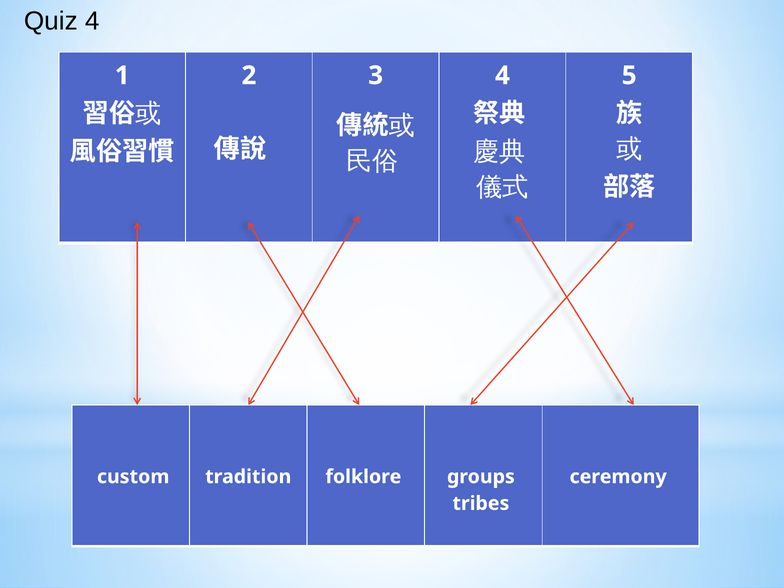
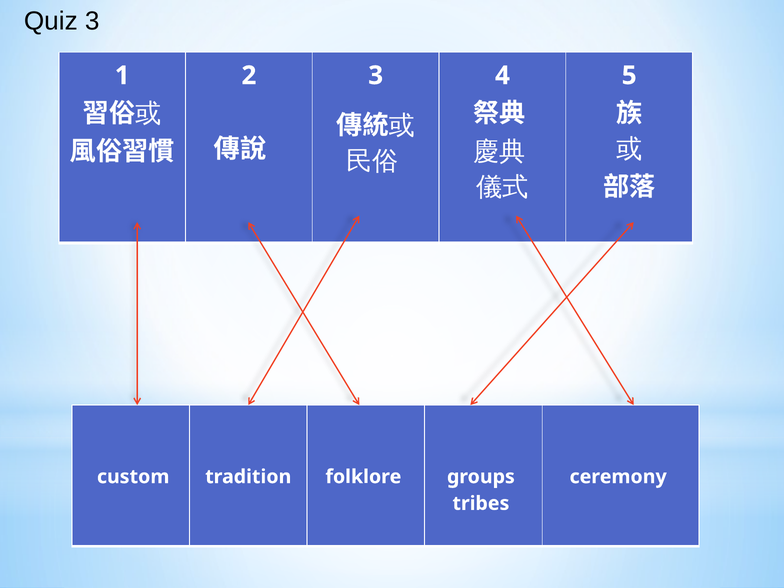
Quiz 4: 4 -> 3 (92, 21)
